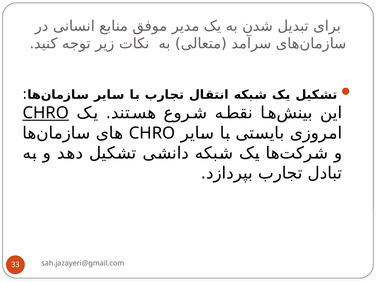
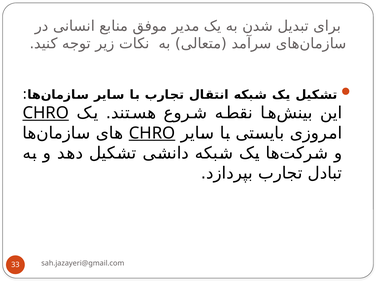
CHRO underline: none -> present (152, 133)
